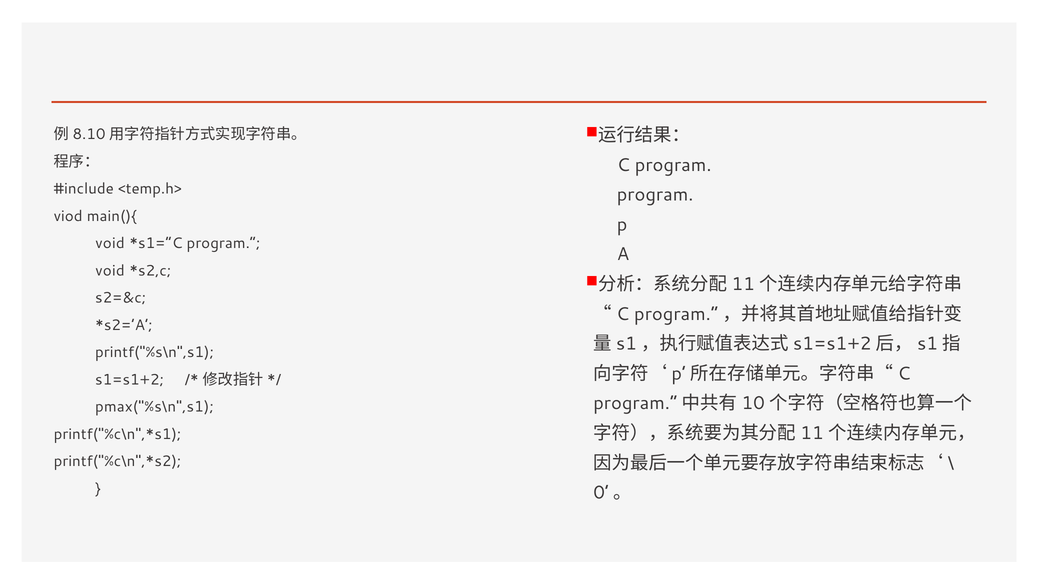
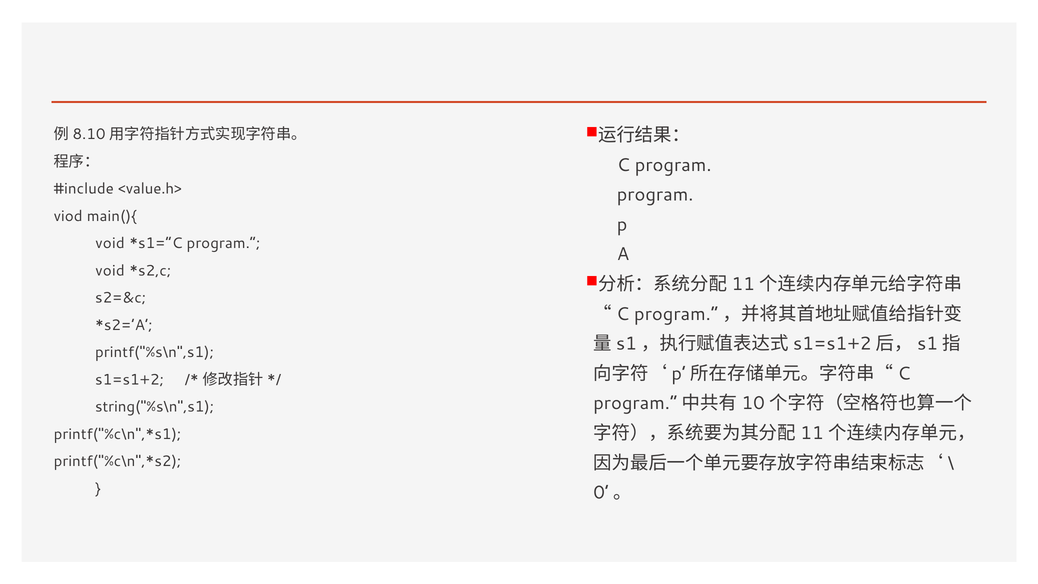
<temp.h>: <temp.h> -> <value.h> (150, 189)
pmax("%s\n",s1: pmax("%s\n",s1 -> string("%s\n",s1 (155, 407)
